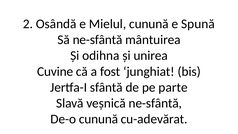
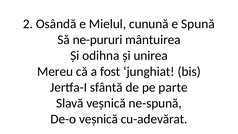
Să ne-sfântă: ne-sfântă -> ne-pururi (98, 40)
Cuvine: Cuvine -> Mereu (55, 71)
veșnică ne-sfântă: ne-sfântă -> ne-spună (155, 103)
De-o cunună: cunună -> veșnică (98, 119)
